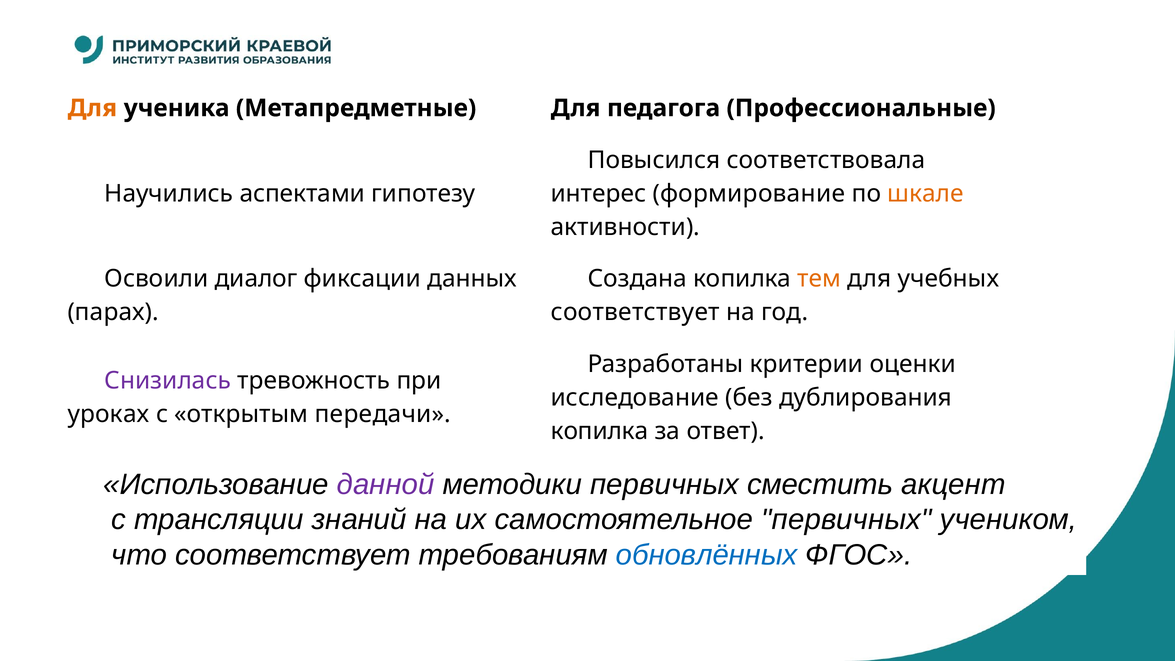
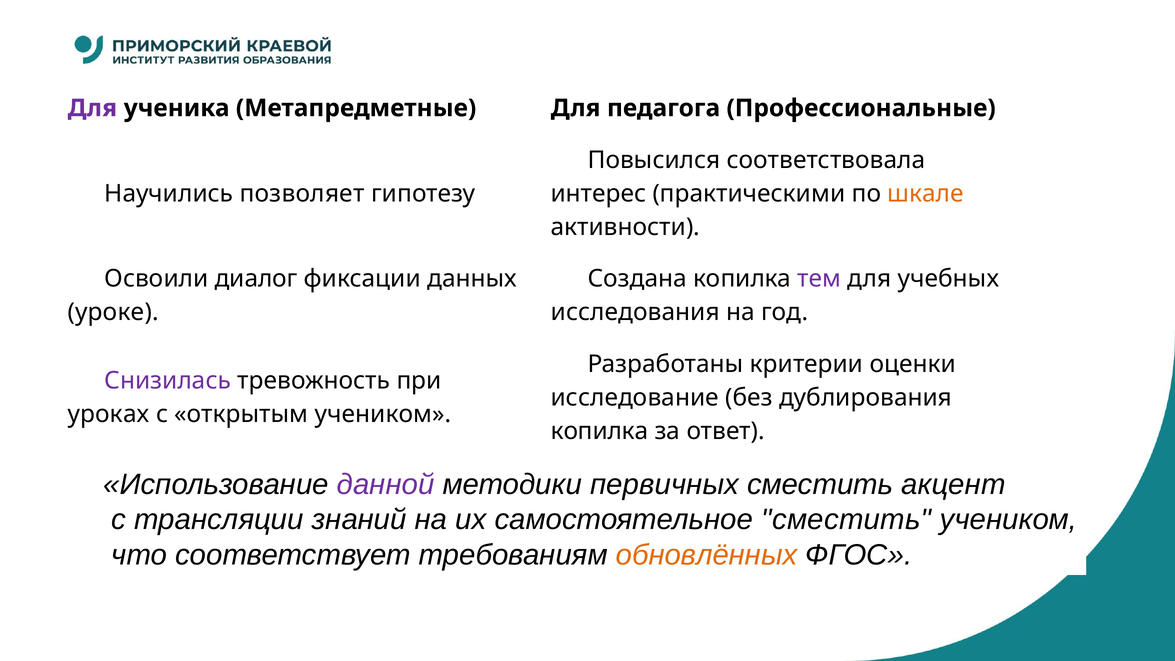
Для colour: orange -> purple (92, 108)
аспектами: аспектами -> позволяет (302, 193)
формирование: формирование -> практическими (749, 193)
тем colour: orange -> purple (819, 279)
парах: парах -> уроке (113, 312)
соответствует: соответствует -> исследования (635, 312)
открытым передачи: передачи -> учеником (383, 414)
самостоятельное первичных: первичных -> сместить (846, 520)
обновлённых colour: blue -> orange (707, 555)
